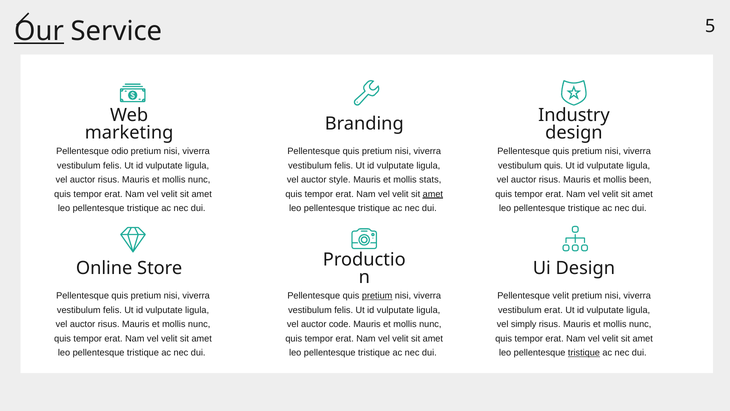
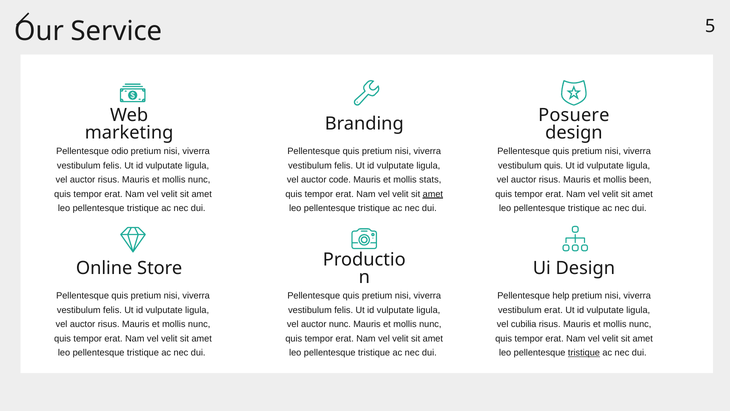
Our underline: present -> none (39, 31)
Industry: Industry -> Posuere (574, 115)
style: style -> code (340, 180)
pretium underline: present -> none (377, 296)
Pellentesque velit: velit -> help (561, 296)
auctor code: code -> nunc (340, 324)
simply: simply -> cubilia (524, 324)
